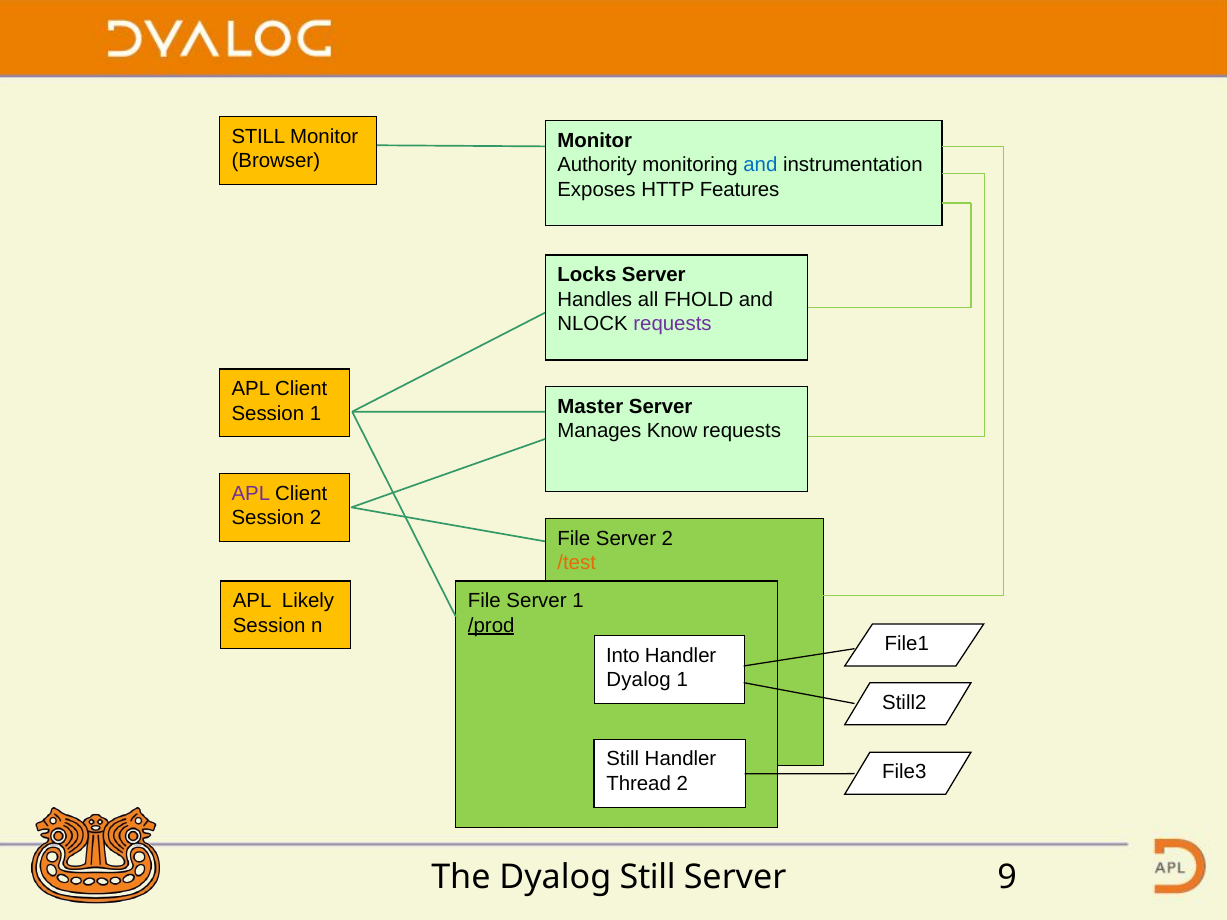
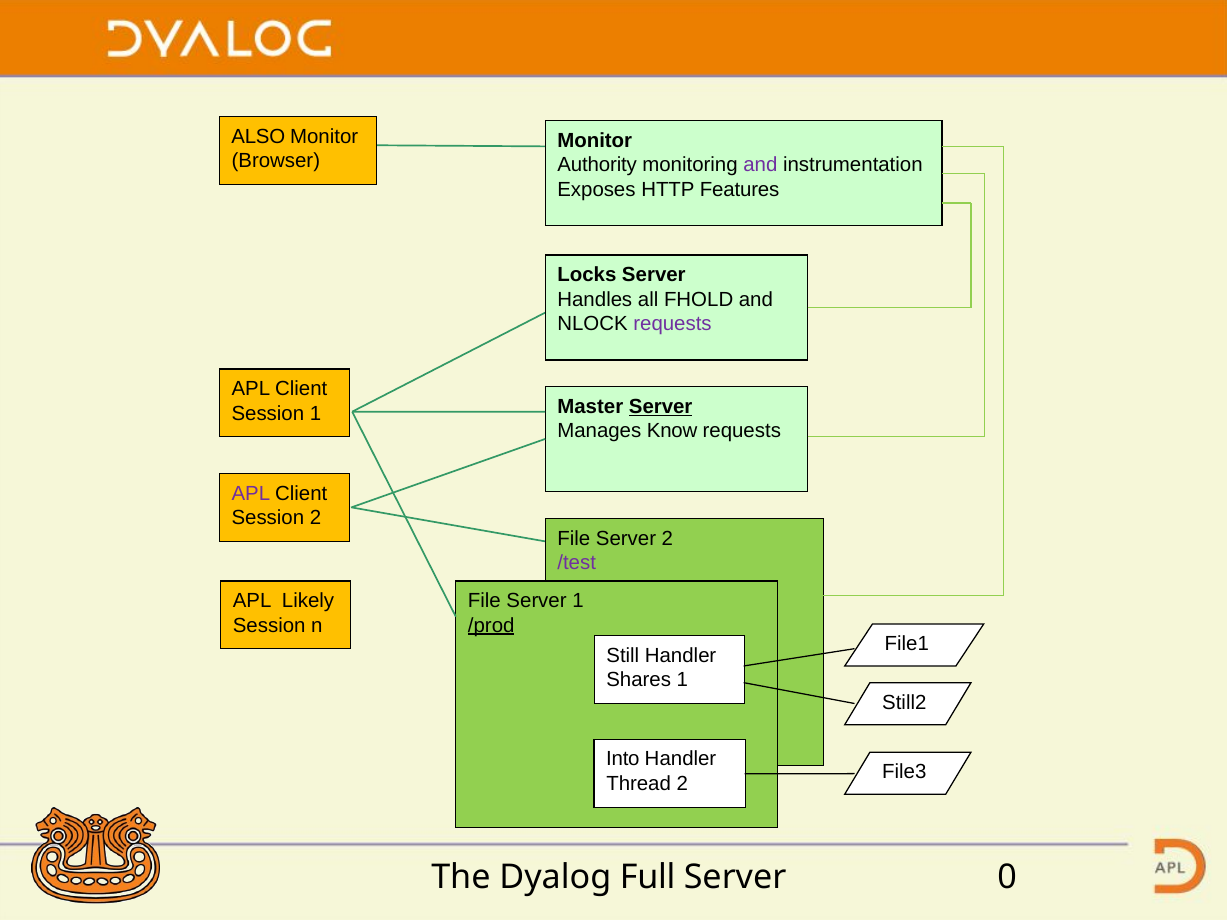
STILL: STILL -> ALSO (258, 136)
and colour: blue -> purple (760, 165)
Server underline: none -> present (661, 407)
/test colour: orange -> purple (577, 563)
Into: Into -> Still (623, 656)
Dyalog: Dyalog -> Shares (639, 680)
Still: Still -> Into (623, 759)
Dyalog Still: Still -> Full (648, 878)
9: 9 -> 0 (1007, 878)
